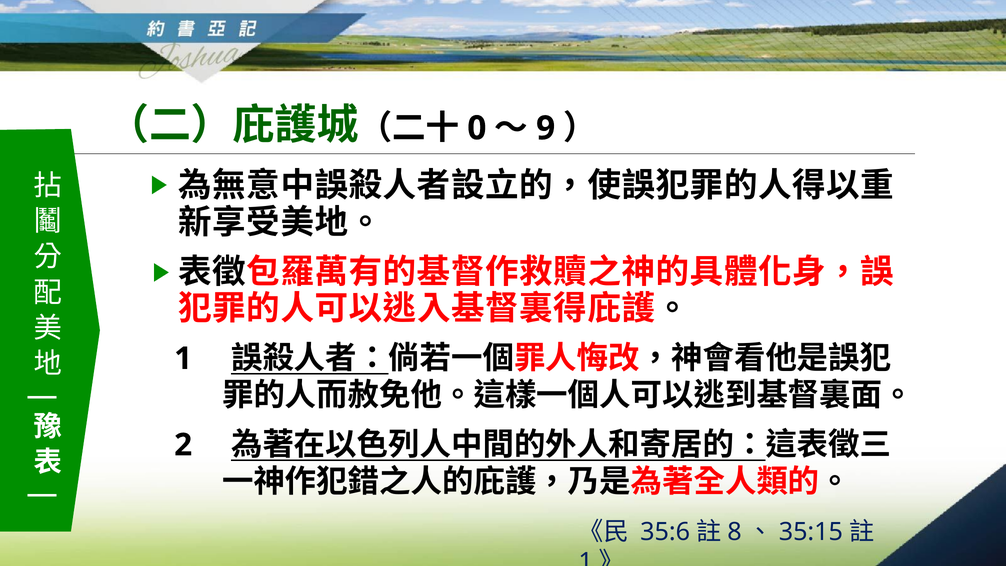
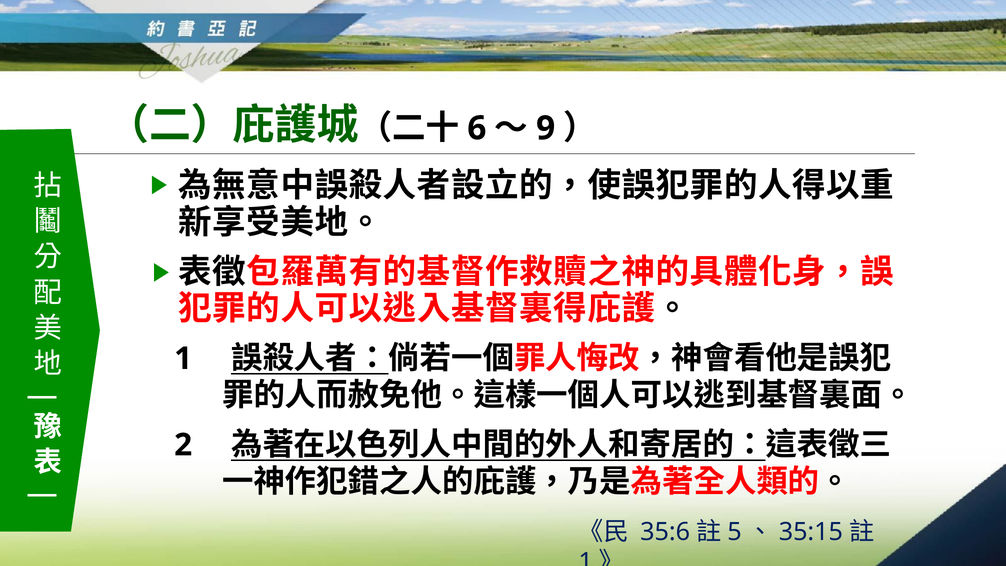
0: 0 -> 6 (477, 128)
8: 8 -> 5 (734, 532)
